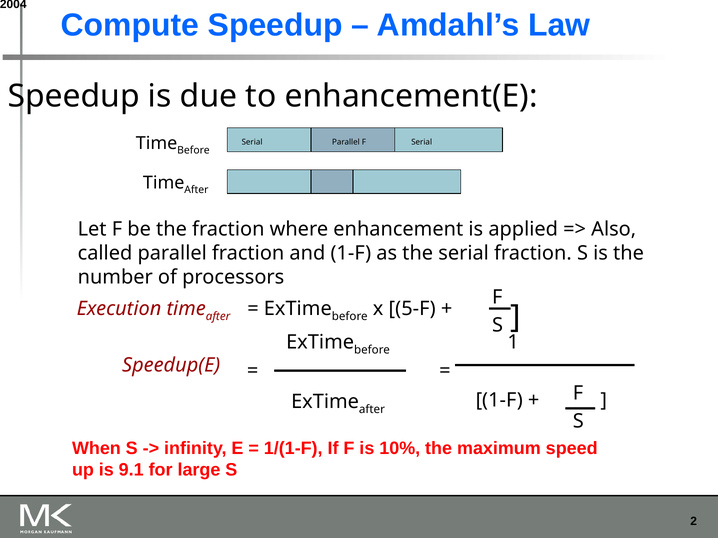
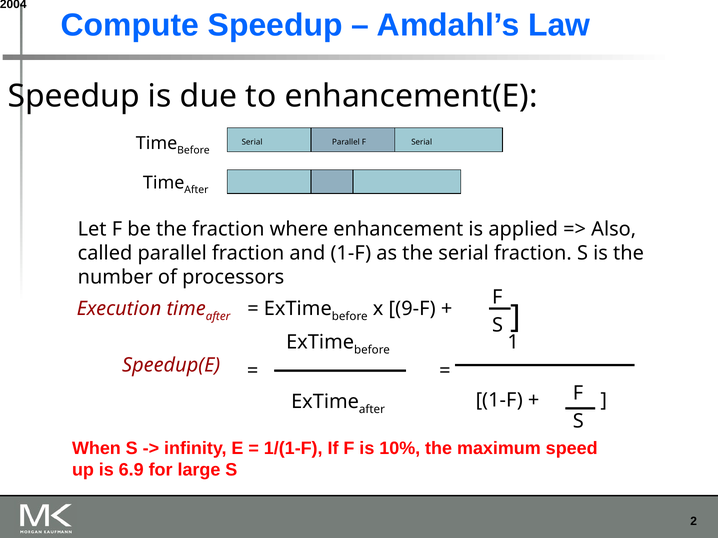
5-F: 5-F -> 9-F (412, 309)
9.1: 9.1 -> 6.9 (131, 470)
